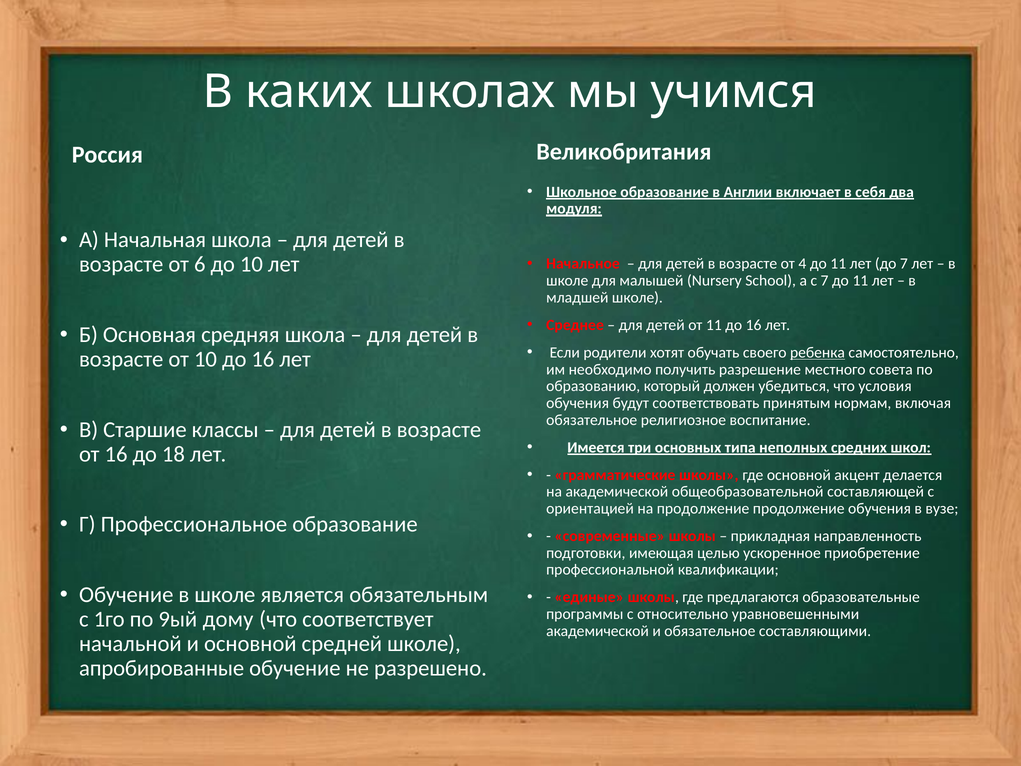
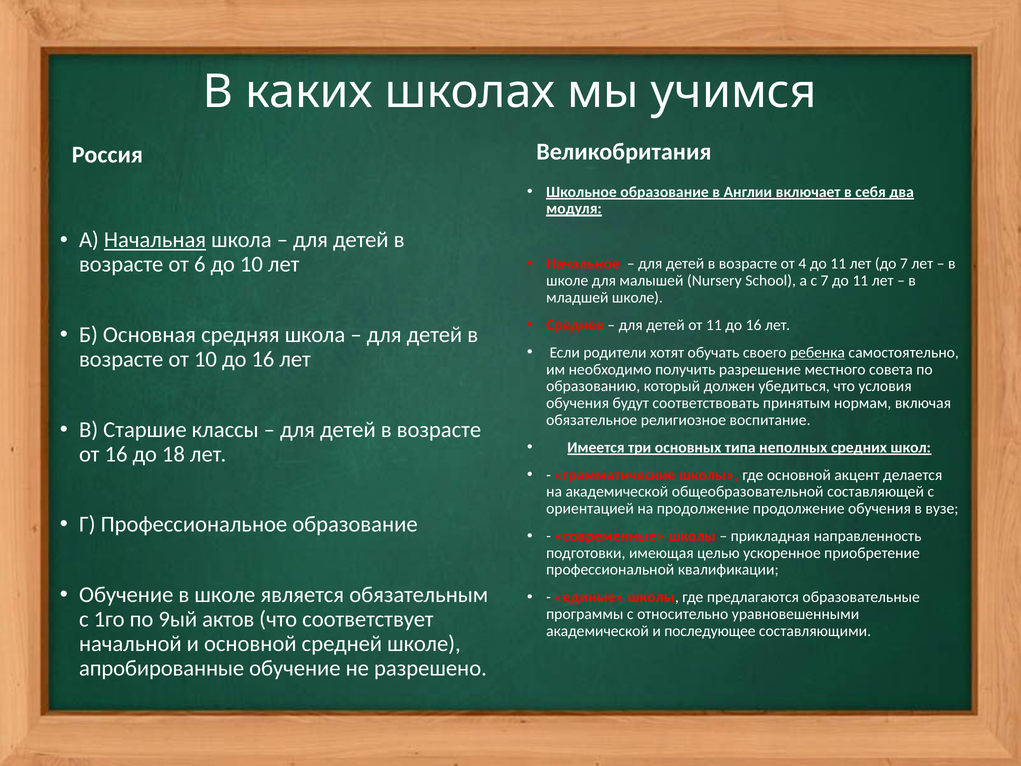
Начальная underline: none -> present (155, 240)
дому: дому -> актов (228, 619)
и обязательное: обязательное -> последующее (710, 631)
